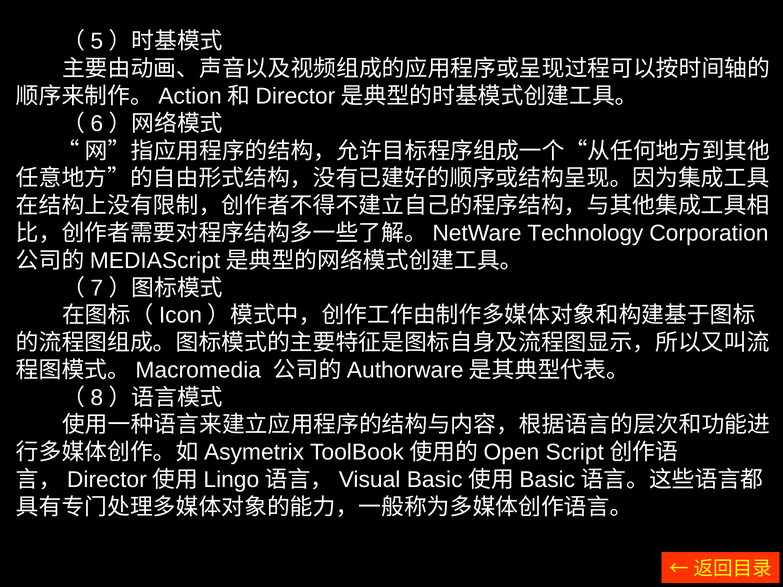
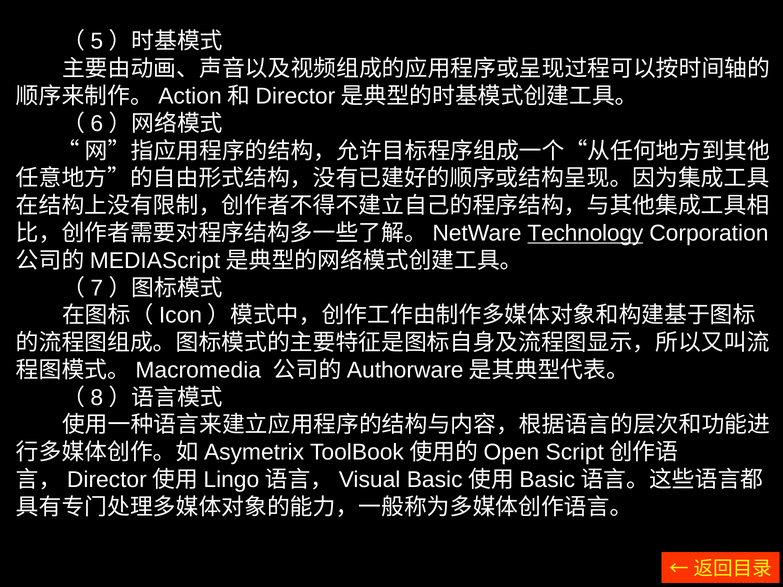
Technology underline: none -> present (585, 233)
